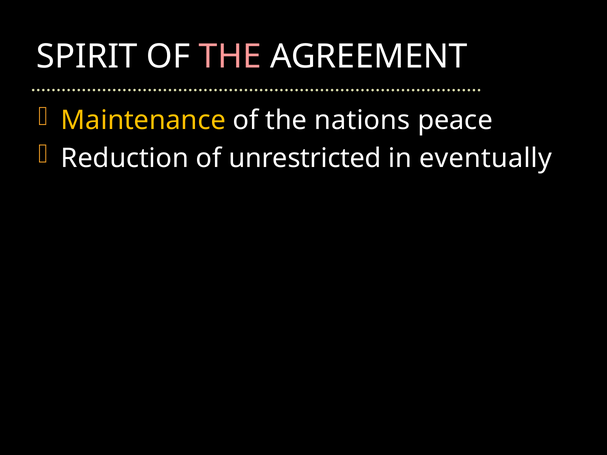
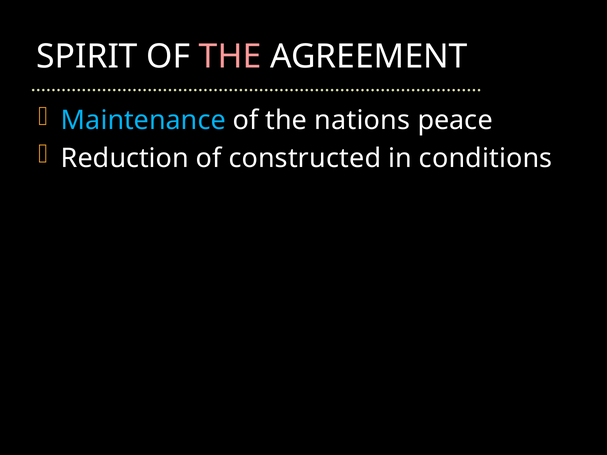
Maintenance colour: yellow -> light blue (143, 121)
unrestricted: unrestricted -> constructed (305, 158)
eventually: eventually -> conditions (486, 158)
